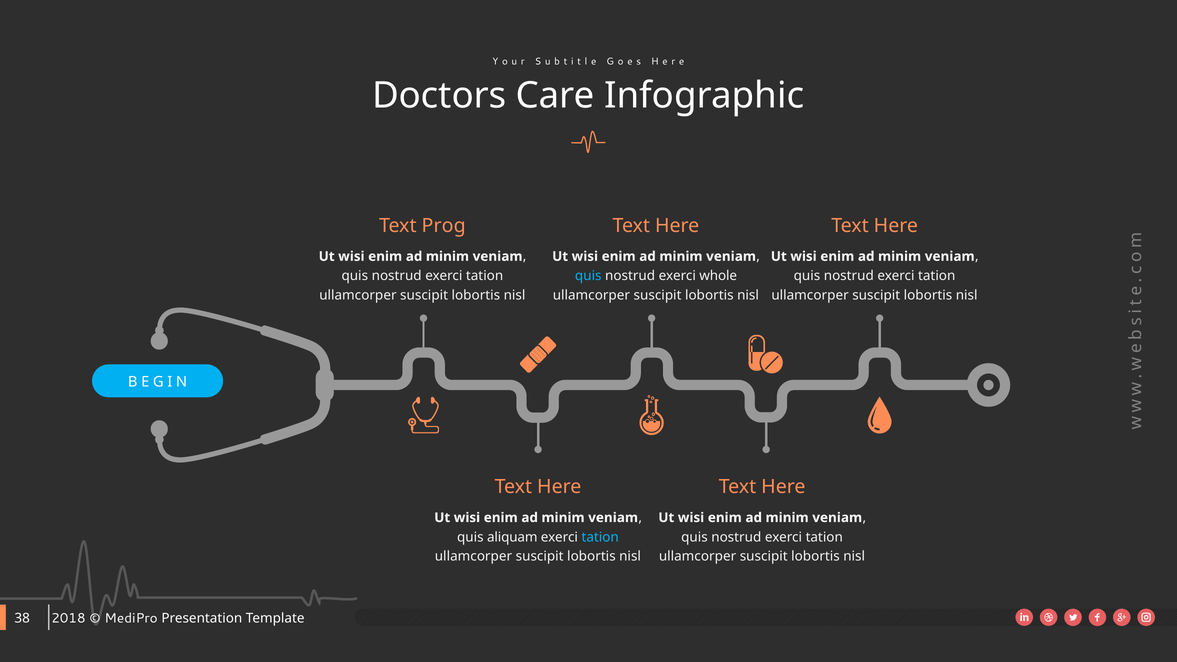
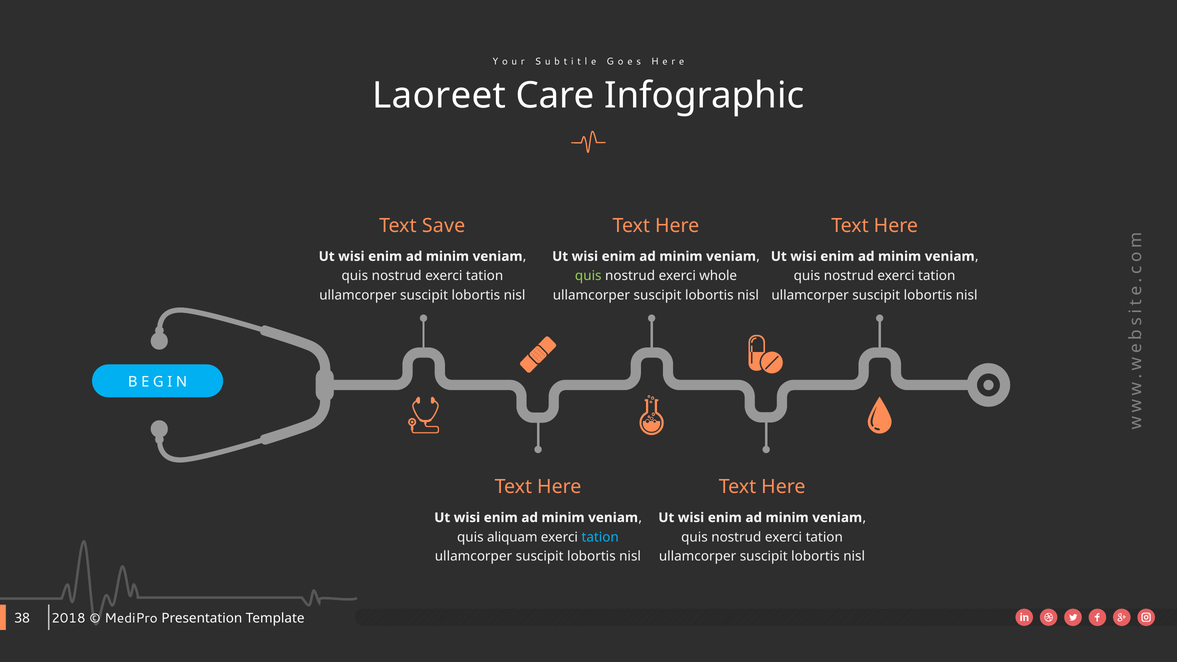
Doctors: Doctors -> Laoreet (439, 96)
Prog: Prog -> Save (444, 226)
quis colour: light blue -> light green (588, 276)
